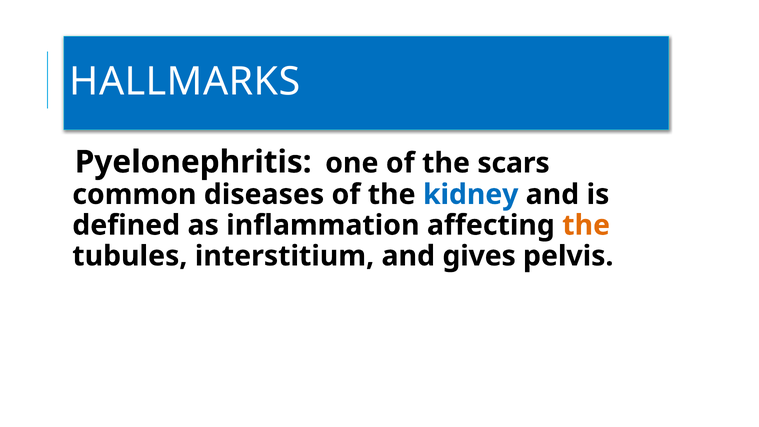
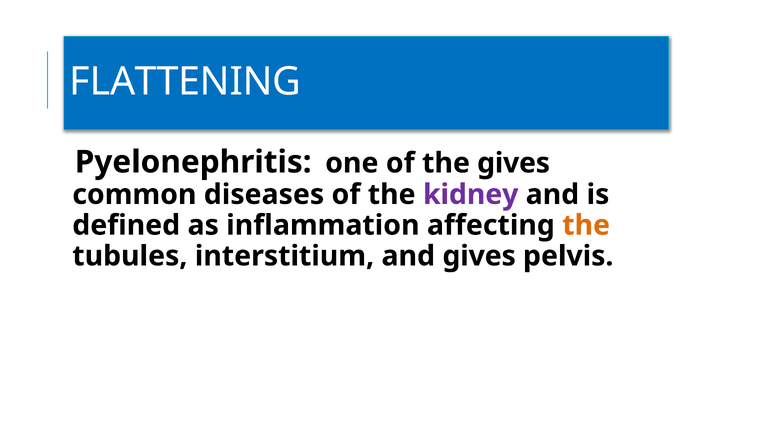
HALLMARKS: HALLMARKS -> FLATTENING (185, 81)
the scars: scars -> gives (514, 163)
kidney colour: blue -> purple (471, 194)
